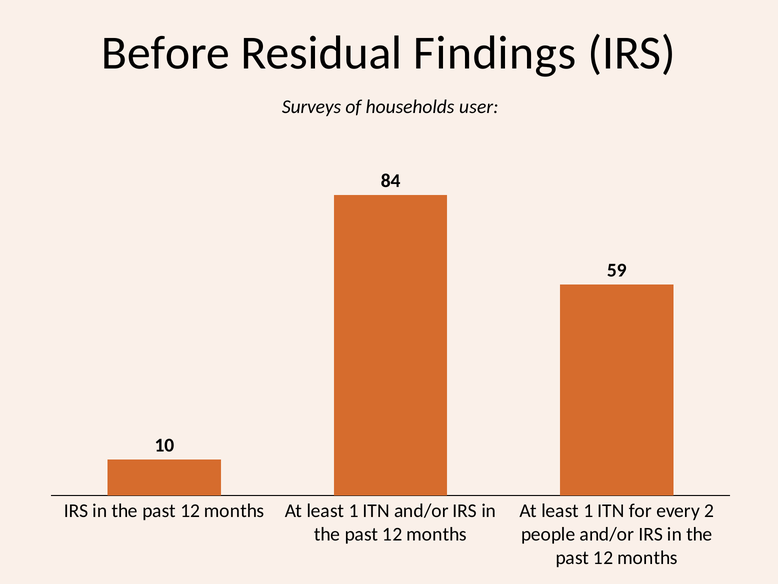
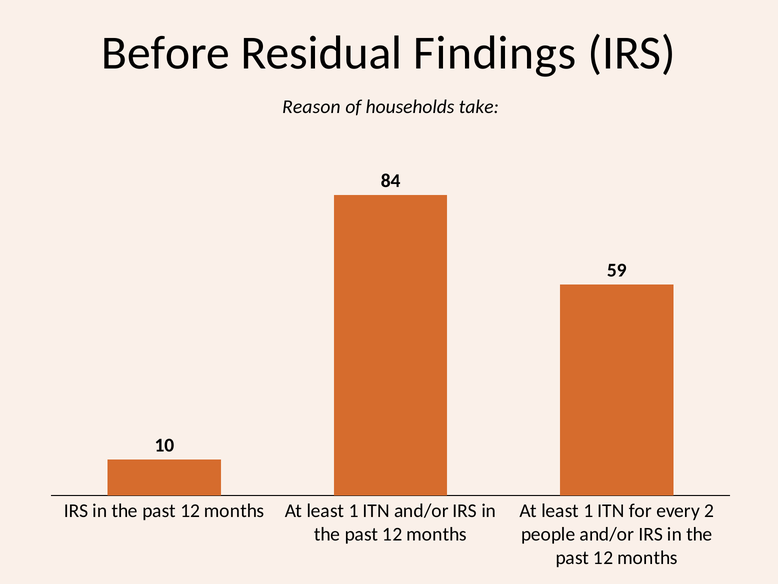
Surveys: Surveys -> Reason (311, 107)
user: user -> take (479, 107)
